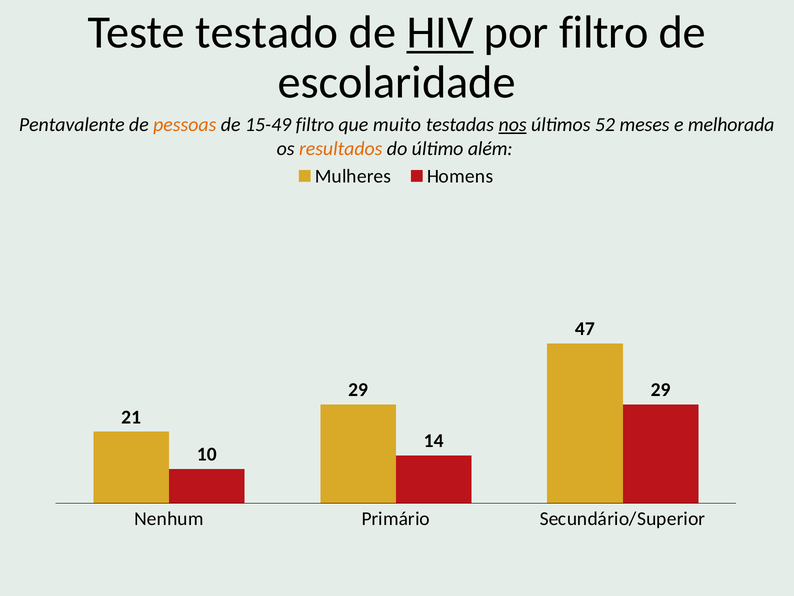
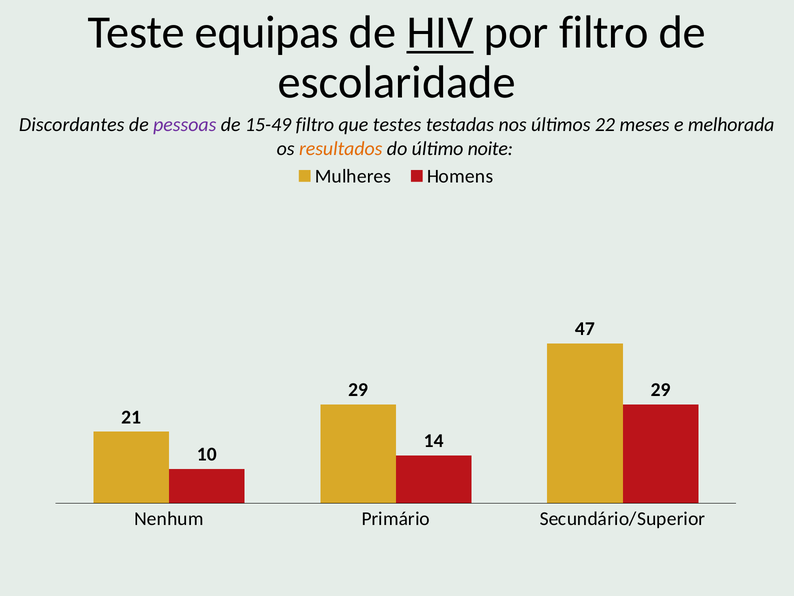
testado: testado -> equipas (267, 32)
Pentavalente: Pentavalente -> Discordantes (72, 125)
pessoas colour: orange -> purple (185, 125)
muito: muito -> testes (397, 125)
nos underline: present -> none (513, 125)
52: 52 -> 22 (605, 125)
além: além -> noite (490, 148)
